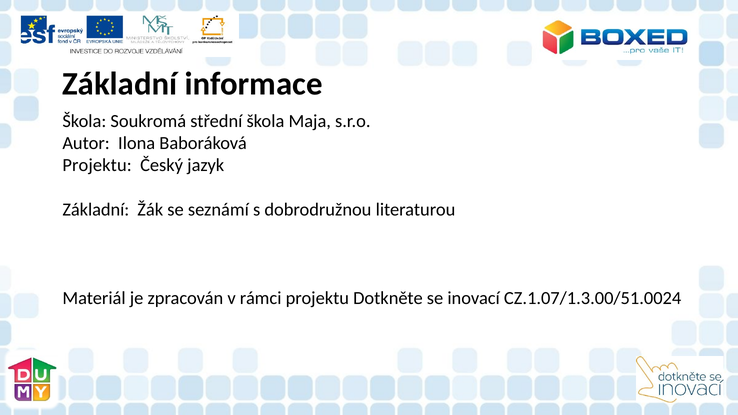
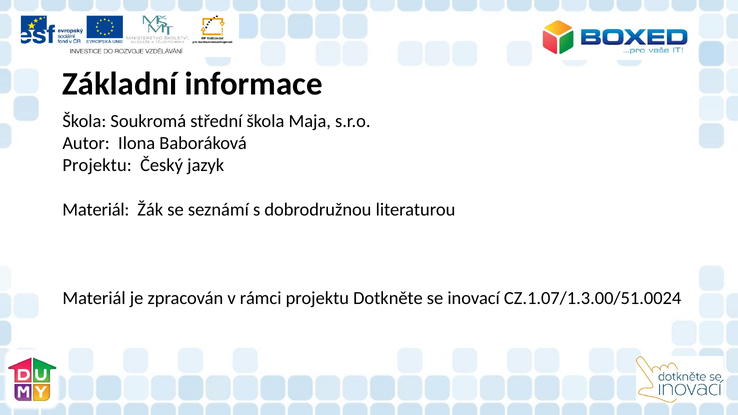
Základní: Základní -> Materiál (96, 210)
